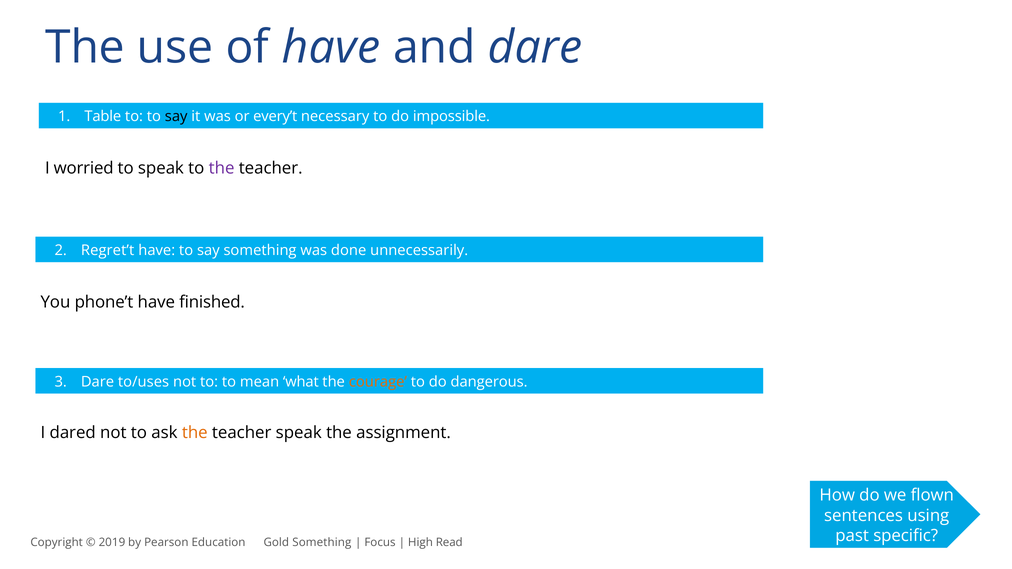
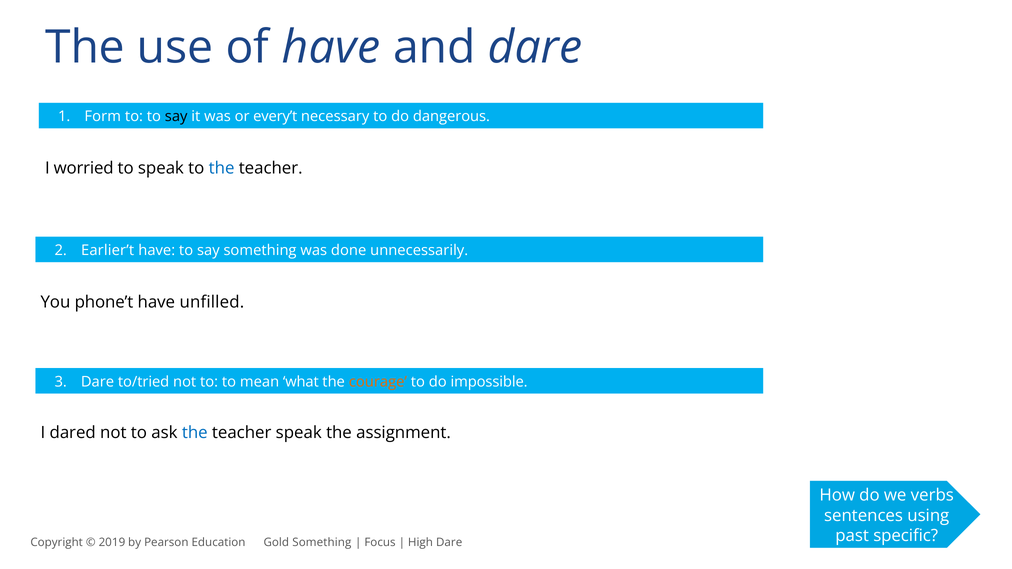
Table: Table -> Form (103, 117)
impossible: impossible -> dangerous (451, 117)
the colour: purple -> blue (222, 168)
Regret’t: Regret’t -> Earlier’t (108, 250)
finished: finished -> unfilled (212, 302)
to/uses: to/uses -> to/tried (144, 382)
dangerous: dangerous -> impossible (489, 382)
the colour: orange -> blue (195, 433)
flown: flown -> verbs (932, 496)
High Read: Read -> Dare (449, 542)
